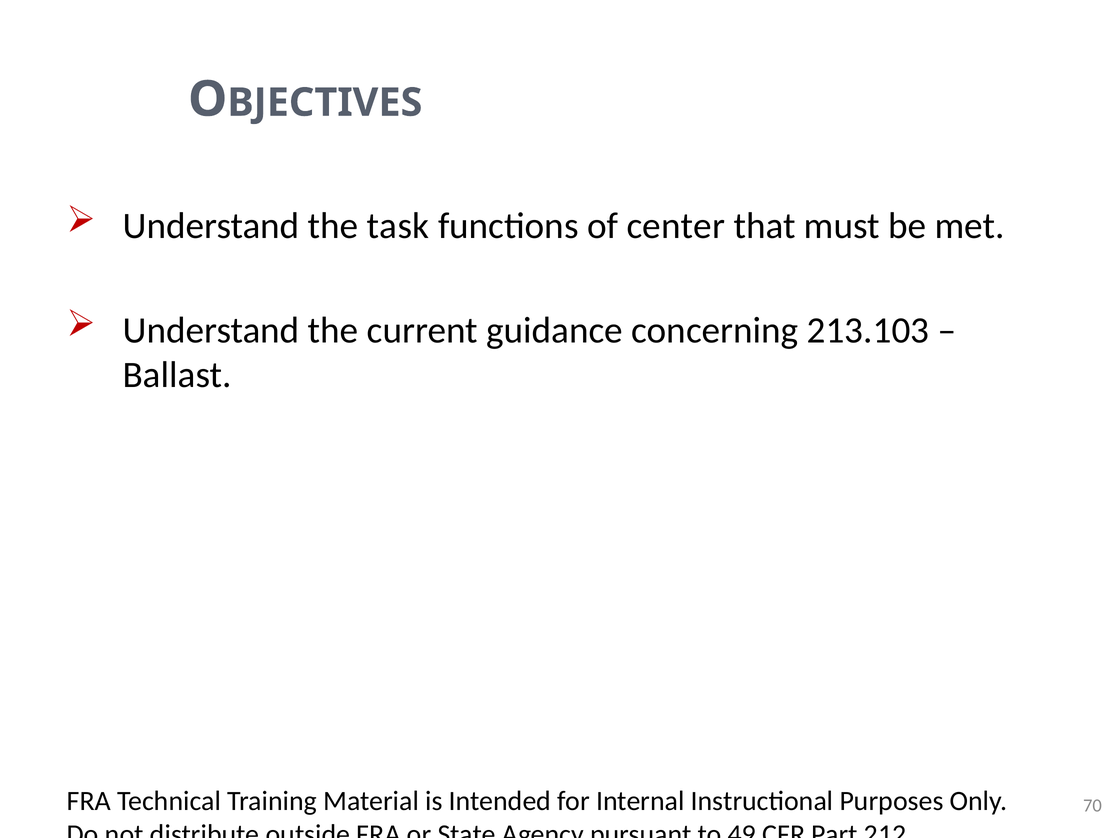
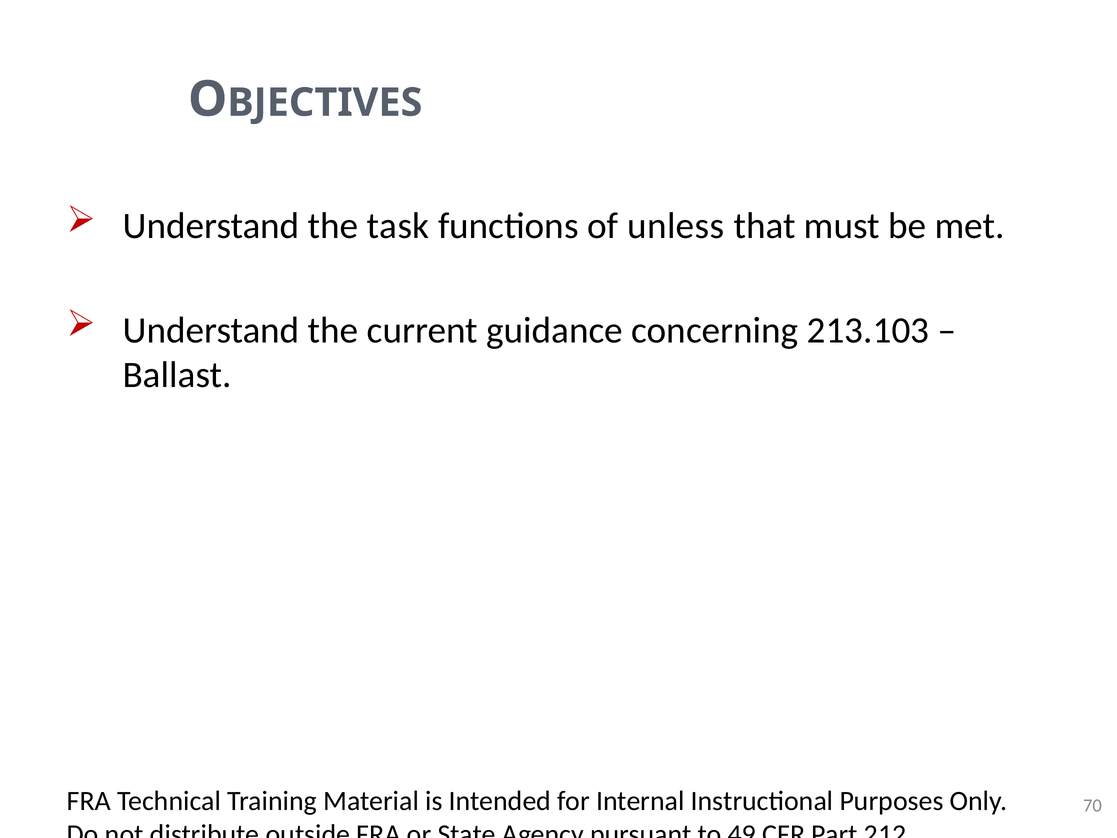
center: center -> unless (676, 226)
